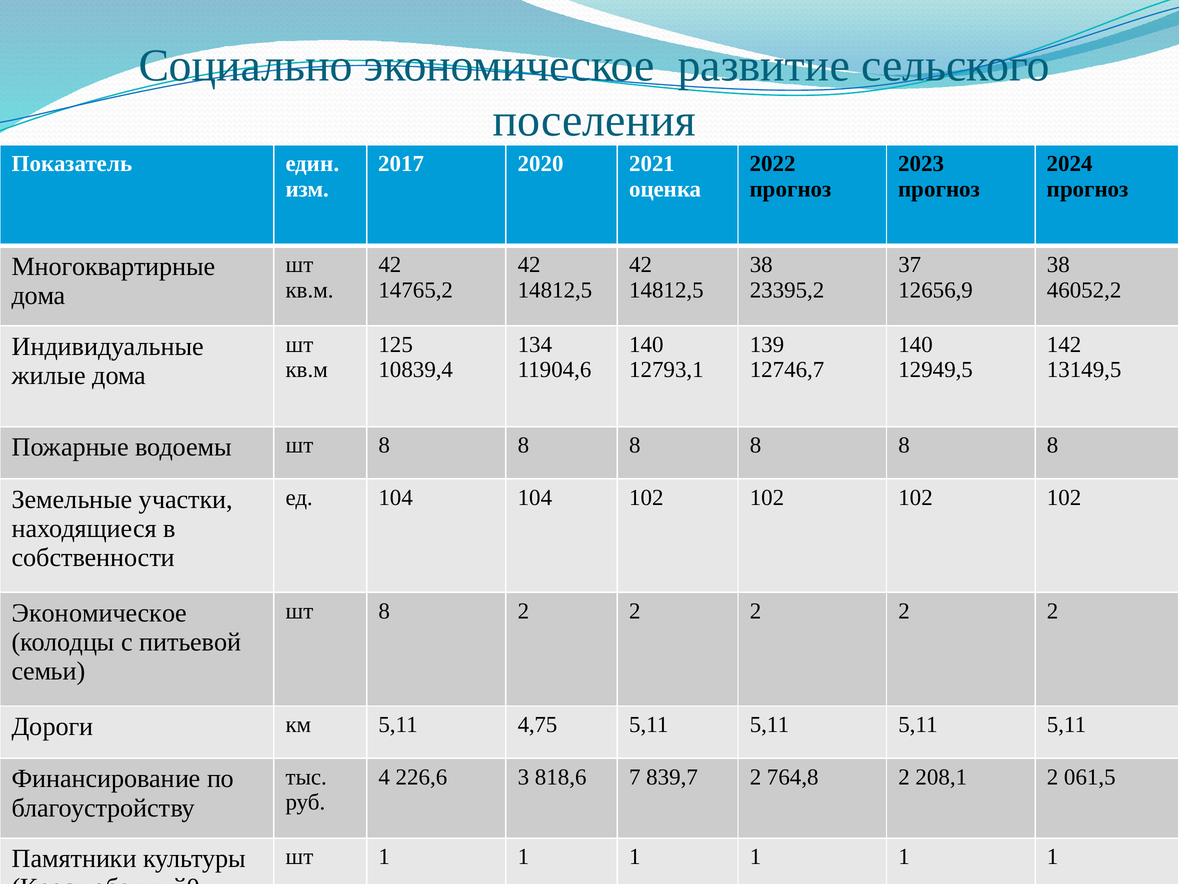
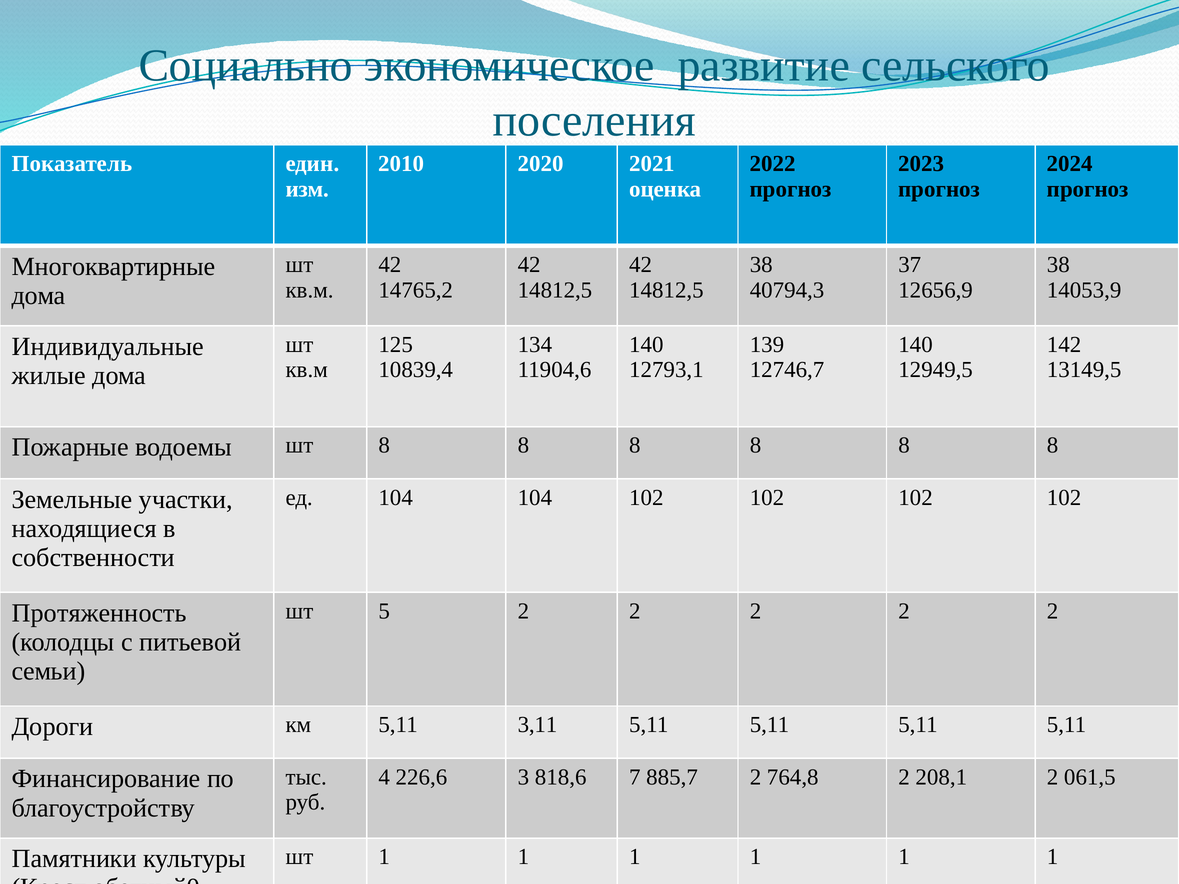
2017: 2017 -> 2010 (401, 164)
23395,2: 23395,2 -> 40794,3 (787, 290)
46052,2: 46052,2 -> 14053,9 (1084, 290)
8: 8 -> 5 (384, 611)
Экономическое: Экономическое -> Протяженность (99, 613)
4,75: 4,75 -> 3,11 (537, 725)
839,7: 839,7 -> 885,7 (672, 777)
